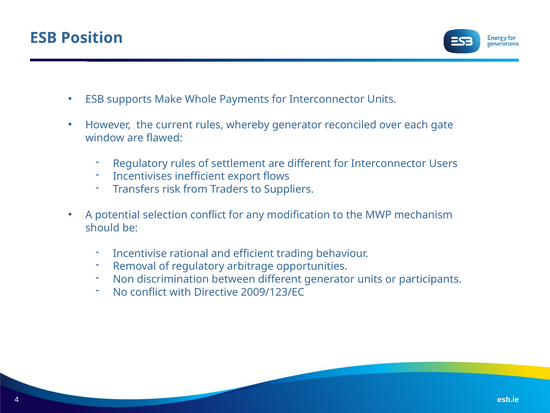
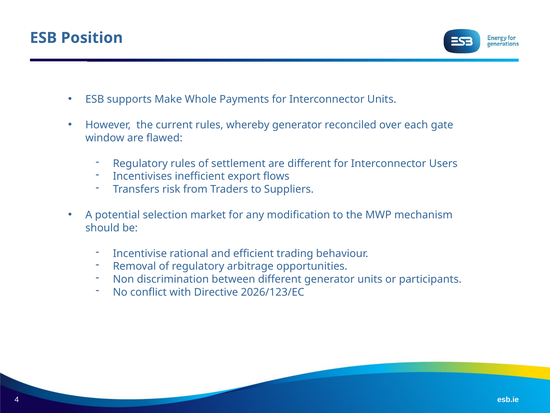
selection conflict: conflict -> market (208, 215)
2009/123/EC: 2009/123/EC -> 2026/123/EC (273, 292)
